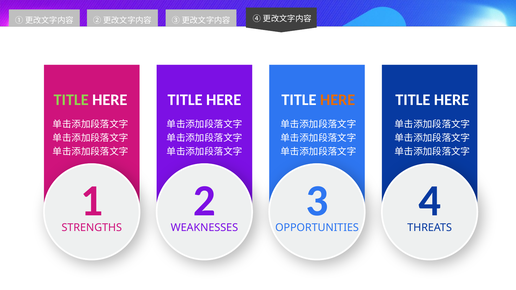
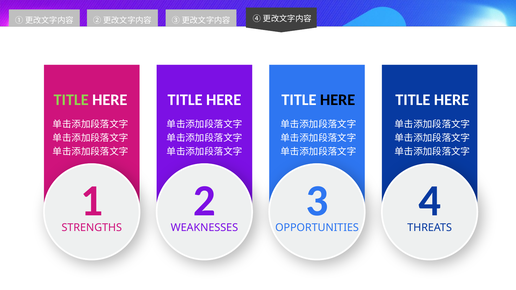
HERE colour: orange -> black (338, 100)
